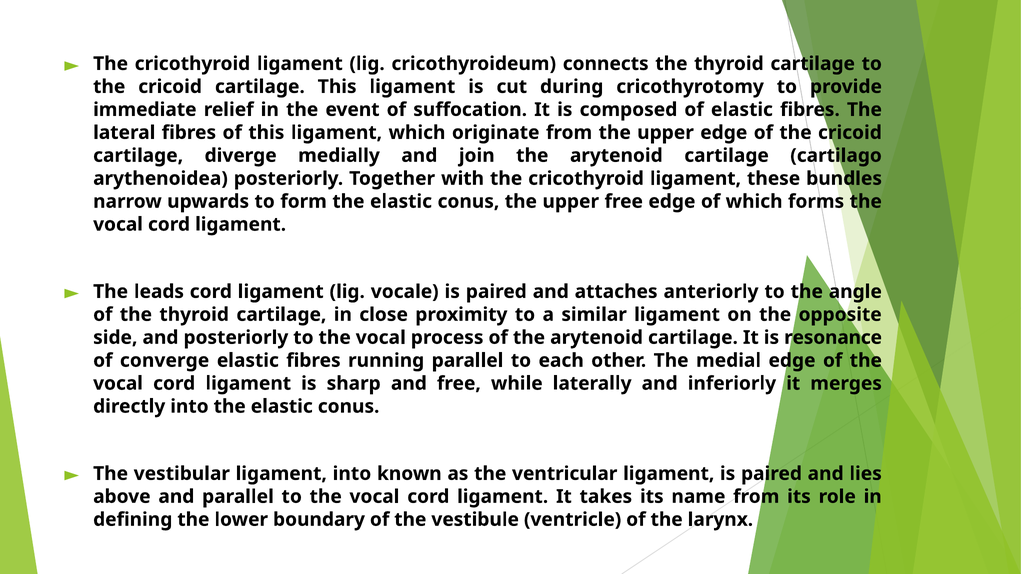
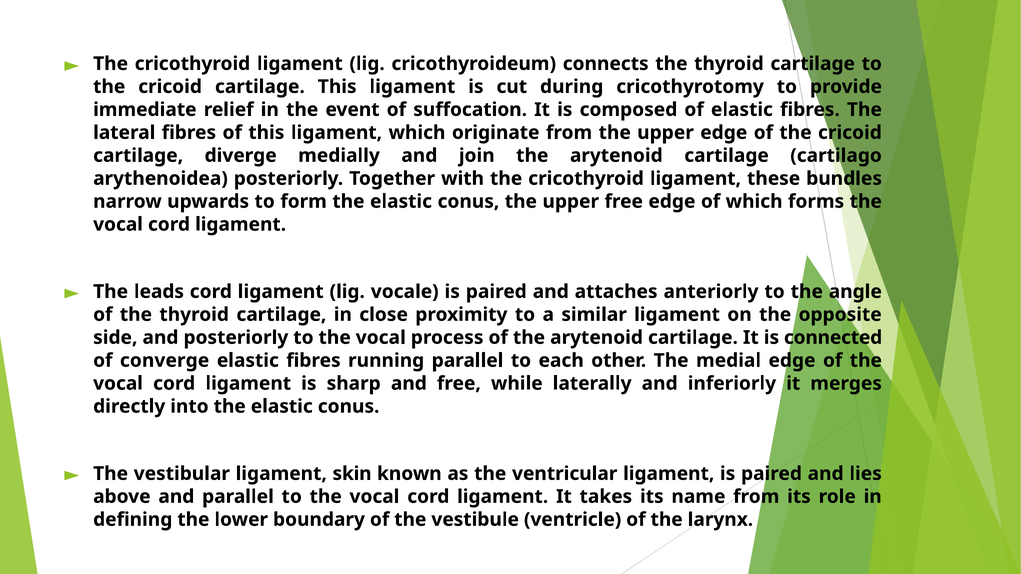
resonance: resonance -> connected (833, 338)
ligament into: into -> skin (352, 474)
